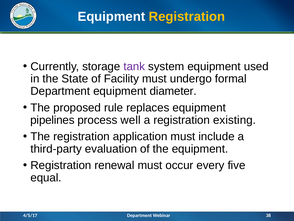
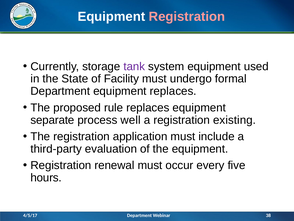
Registration colour: yellow -> pink (187, 16)
equipment diameter: diameter -> replaces (173, 91)
pipelines: pipelines -> separate (52, 120)
equal: equal -> hours (46, 177)
